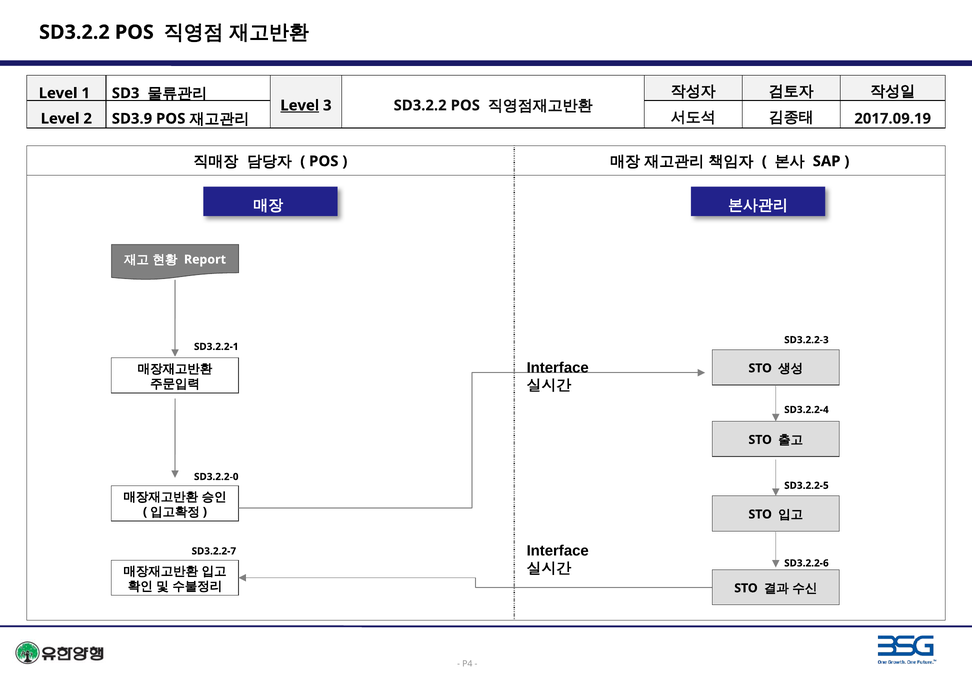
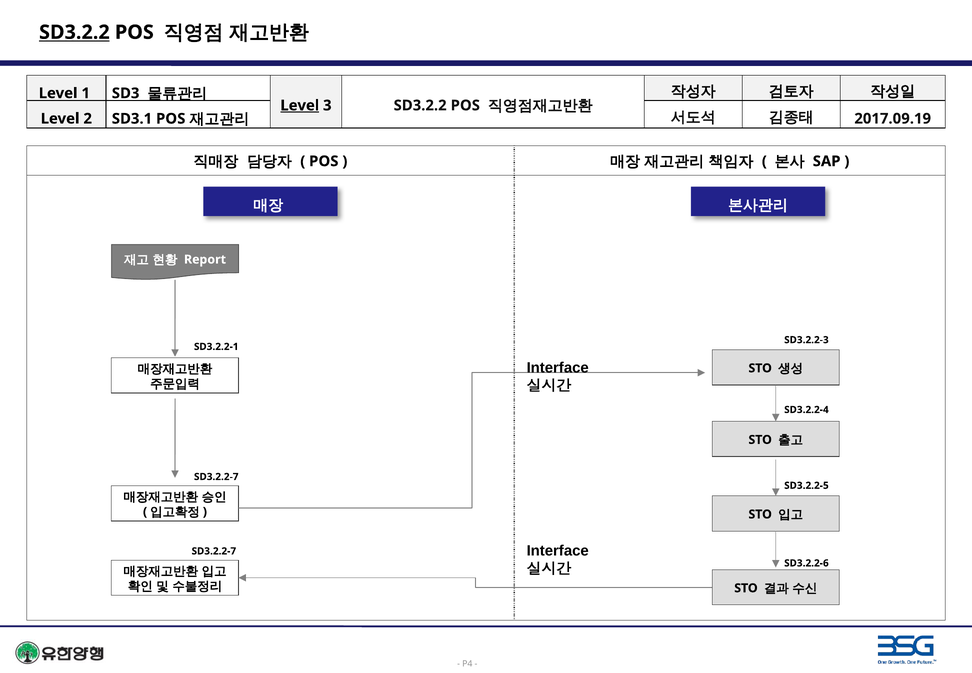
SD3.2.2 underline: none -> present (74, 32)
SD3.9: SD3.9 -> SD3.1 (132, 119)
SD3.2.2-0: SD3.2.2-0 -> SD3.2.2-7 (216, 477)
